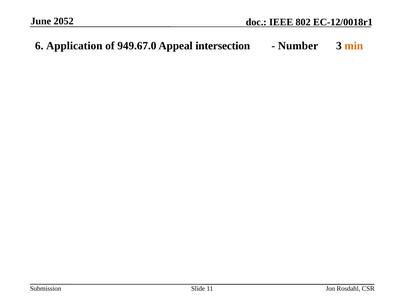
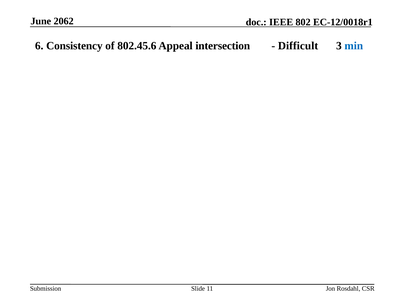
2052: 2052 -> 2062 (64, 21)
Application: Application -> Consistency (74, 46)
949.67.0: 949.67.0 -> 802.45.6 (137, 46)
Number: Number -> Difficult (298, 46)
min colour: orange -> blue (354, 46)
